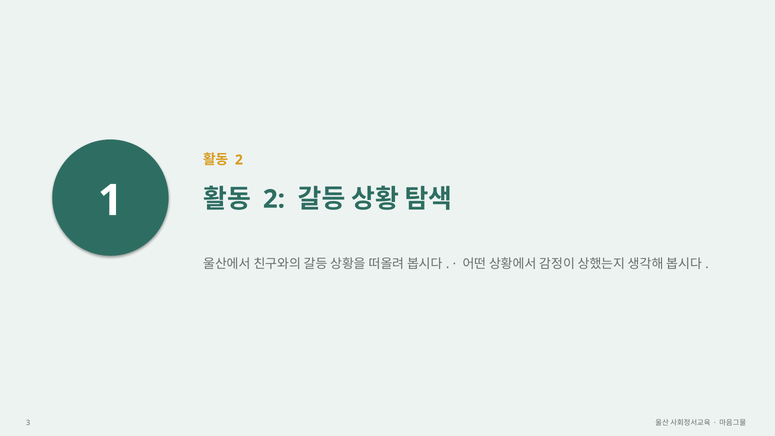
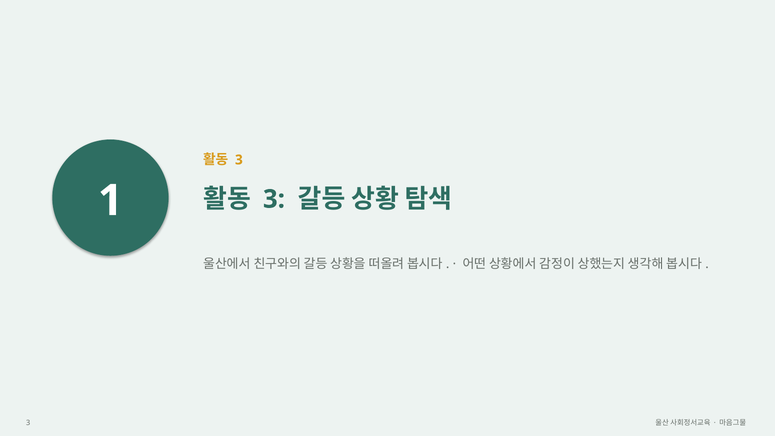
2: 2 -> 3 (239, 160)
2: 2 -> 3 (274, 199)
